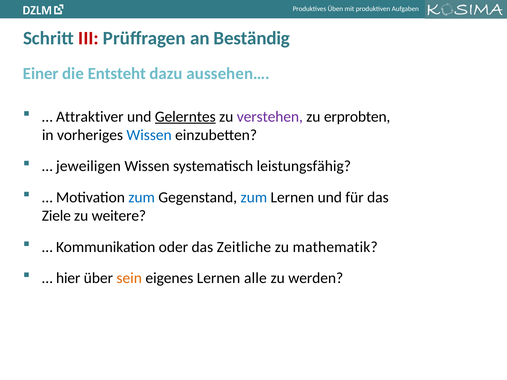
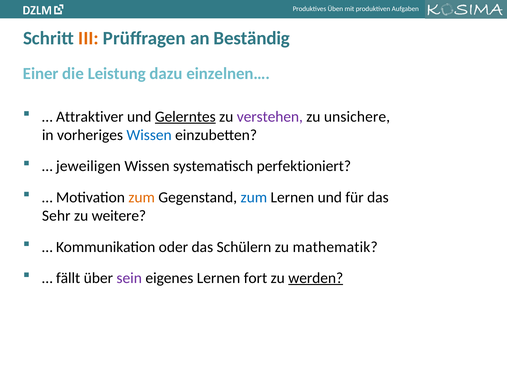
III colour: red -> orange (89, 38)
Entsteht: Entsteht -> Leistung (117, 74)
aussehen…: aussehen… -> einzelnen… (228, 74)
erprobten: erprobten -> unsichere (357, 117)
leistungsfähig: leistungsfähig -> perfektioniert (304, 166)
zum colour: blue -> orange (142, 197)
Ziele: Ziele -> Sehr (56, 216)
Zeitliche: Zeitliche -> Schülern (244, 247)
hier: hier -> fällt (68, 278)
sein colour: orange -> purple (129, 278)
alle: alle -> fort (255, 278)
werden underline: none -> present (316, 278)
